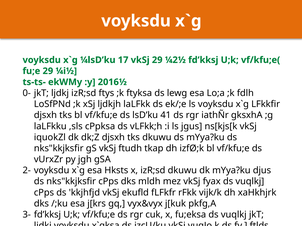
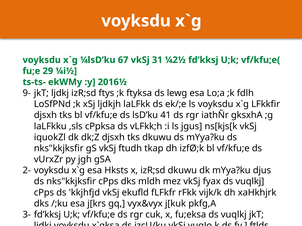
17: 17 -> 67 (123, 60)
vkSj 29: 29 -> 31 (157, 60)
0-: 0- -> 9- (27, 93)
